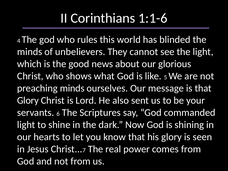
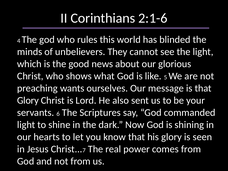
1:1-6: 1:1-6 -> 2:1-6 (153, 18)
preaching minds: minds -> wants (72, 88)
